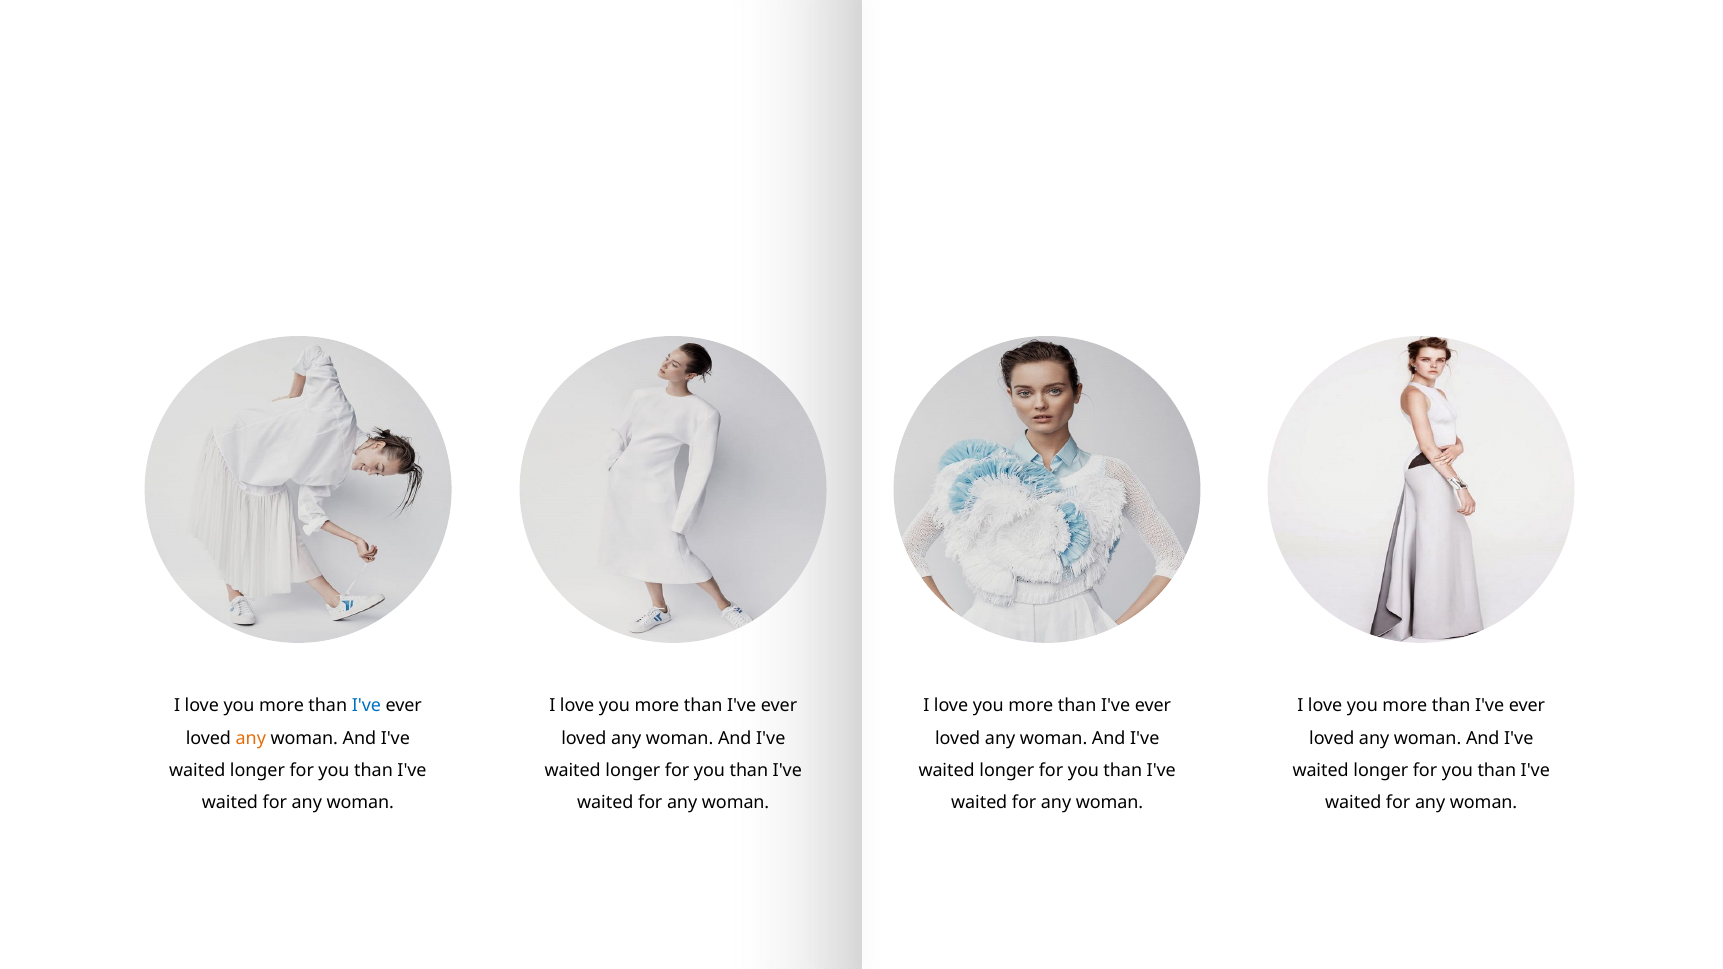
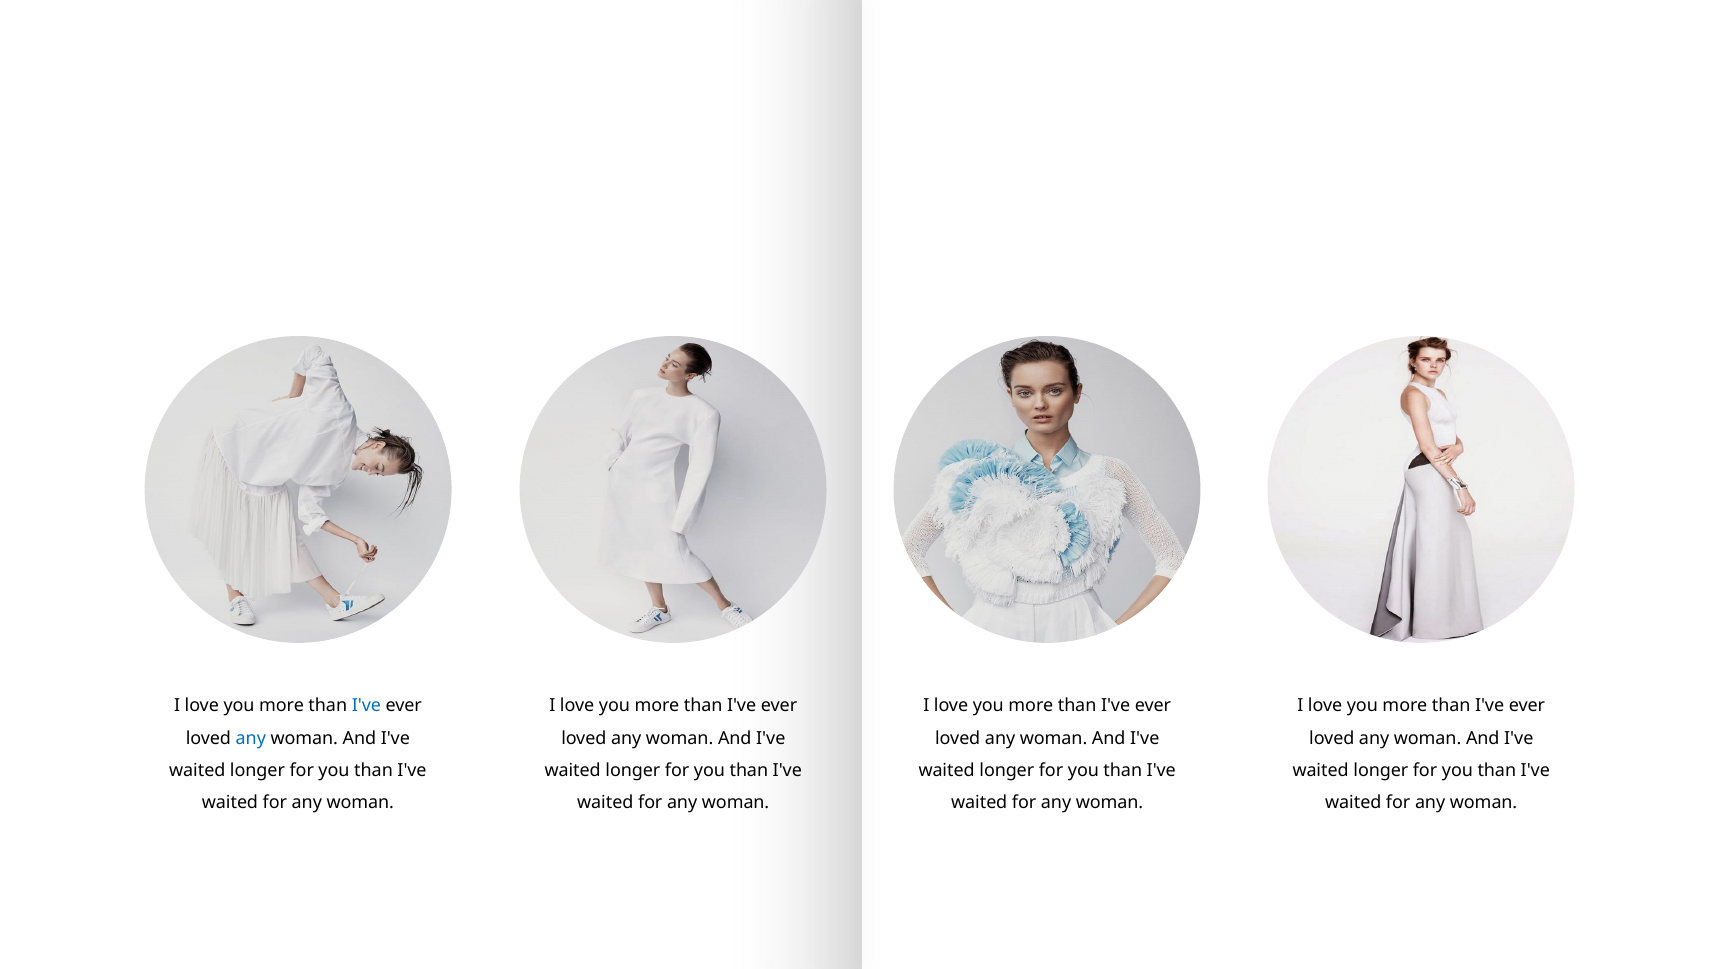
any colour: orange -> blue (251, 738)
